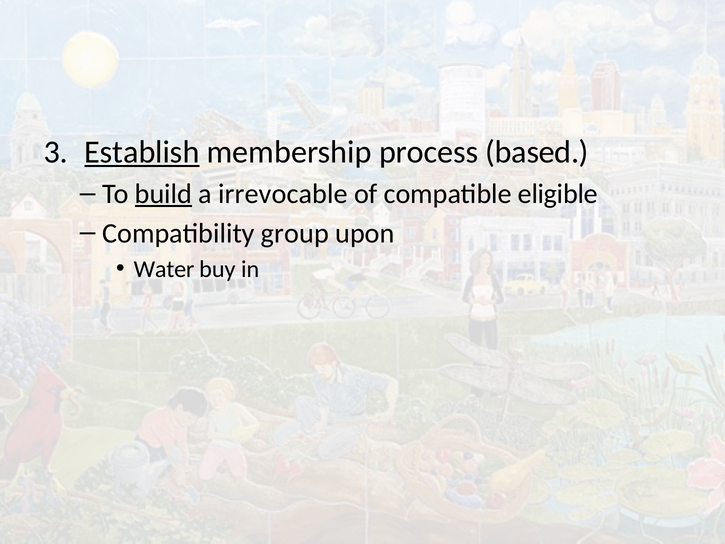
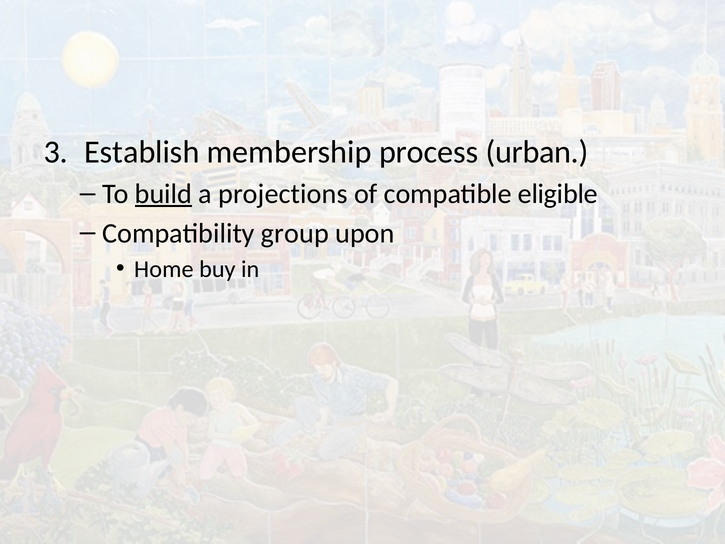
Establish underline: present -> none (142, 152)
based: based -> urban (537, 152)
irrevocable: irrevocable -> projections (283, 194)
Water: Water -> Home (164, 269)
